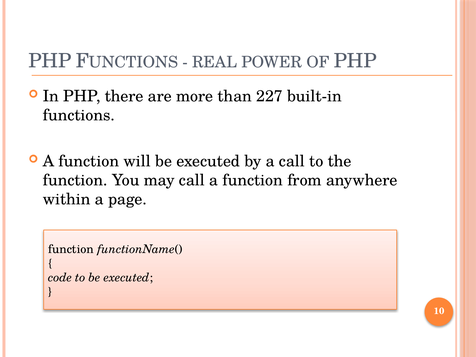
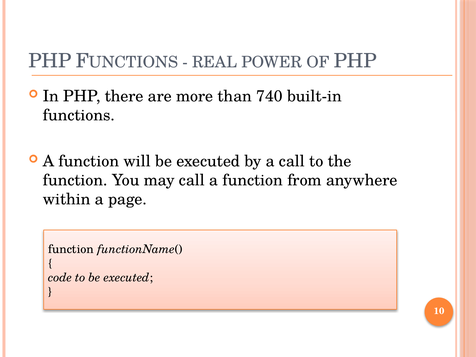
227: 227 -> 740 (269, 96)
